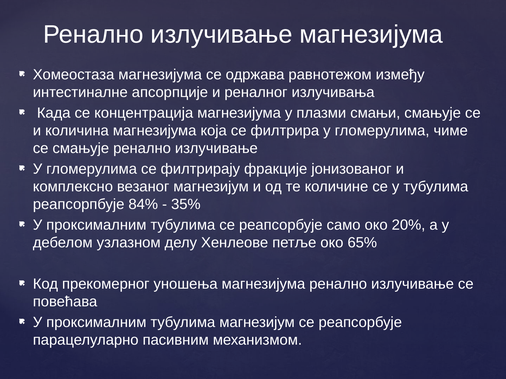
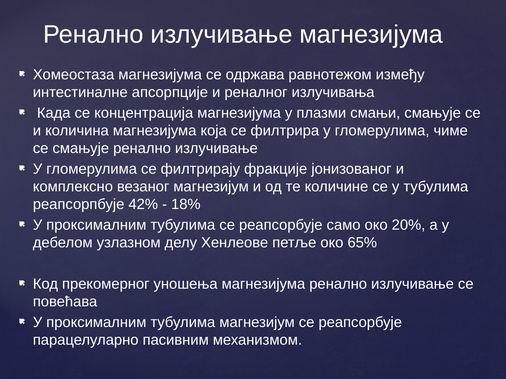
84%: 84% -> 42% (143, 205)
35%: 35% -> 18% (186, 205)
